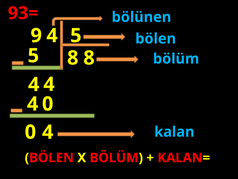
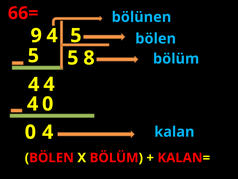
93=: 93= -> 66= (23, 13)
8: 8 -> 5 (73, 58)
